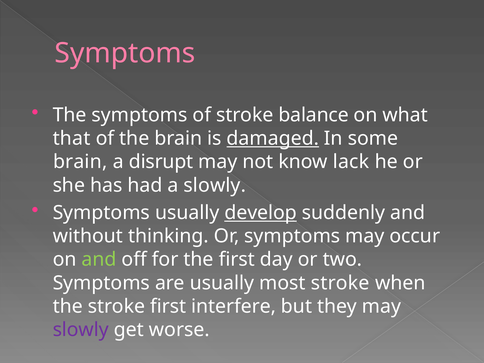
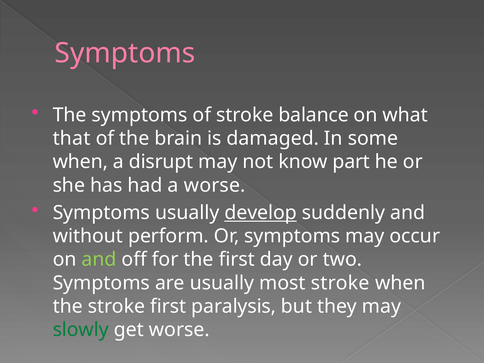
damaged underline: present -> none (273, 139)
brain: brain -> when (80, 162)
lack: lack -> part (351, 162)
a slowly: slowly -> worse (215, 185)
thinking: thinking -> perform (168, 236)
interfere: interfere -> paralysis (234, 306)
slowly colour: purple -> green (81, 330)
